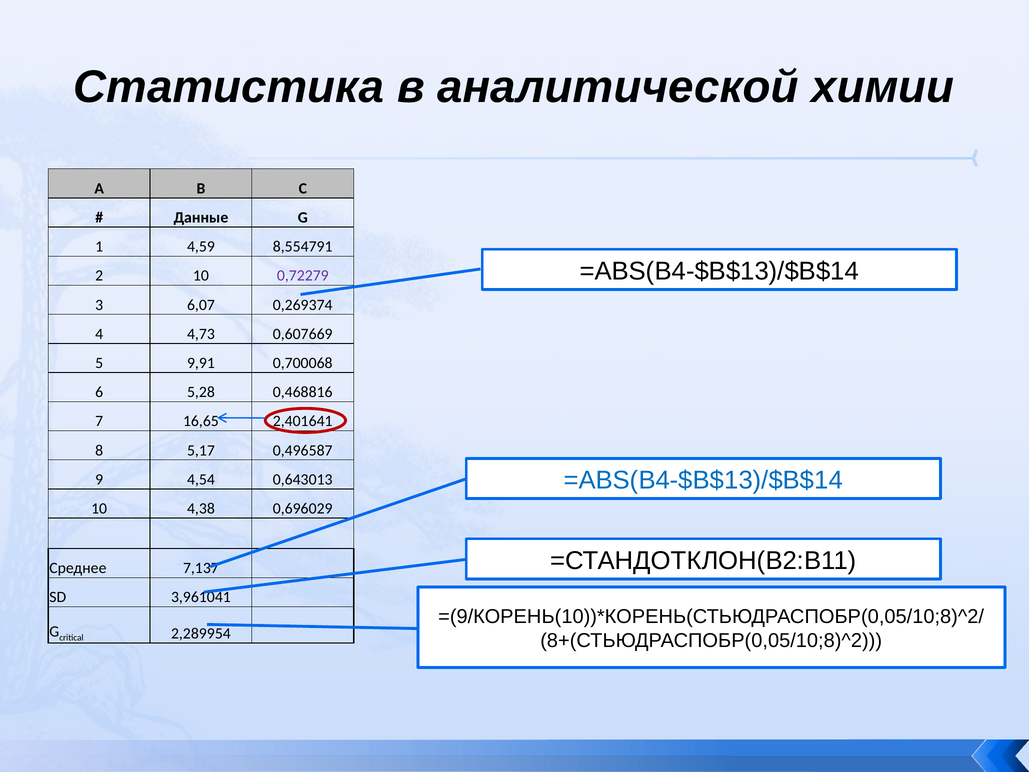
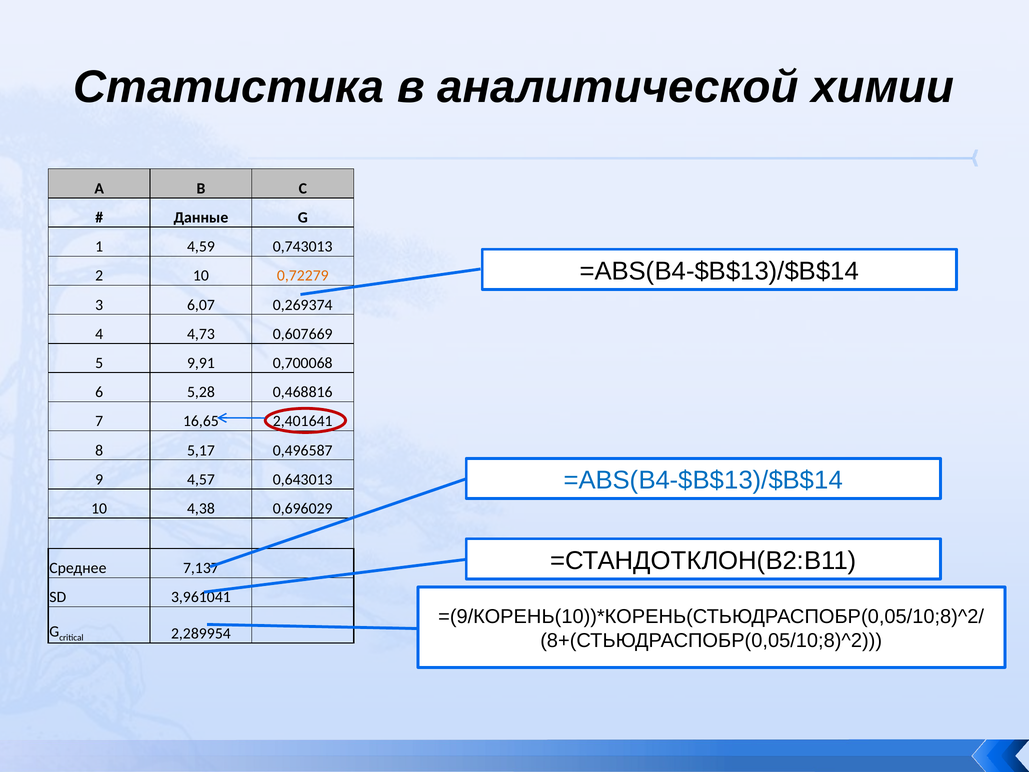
8,554791: 8,554791 -> 0,743013 (303, 247)
0,72279 colour: purple -> orange (303, 276)
4,54: 4,54 -> 4,57 (201, 479)
